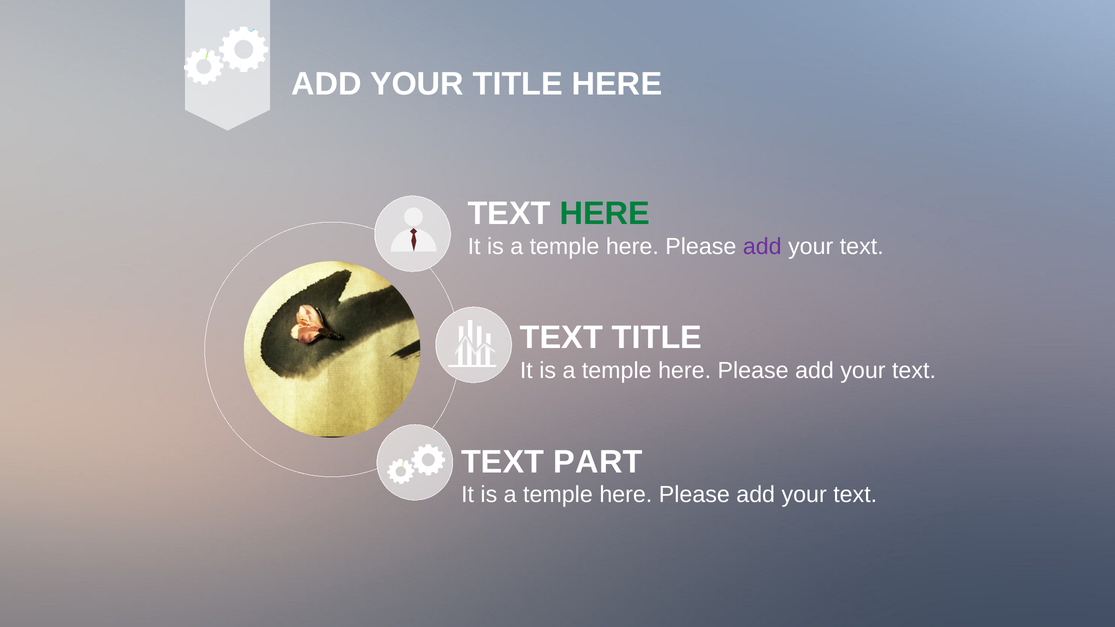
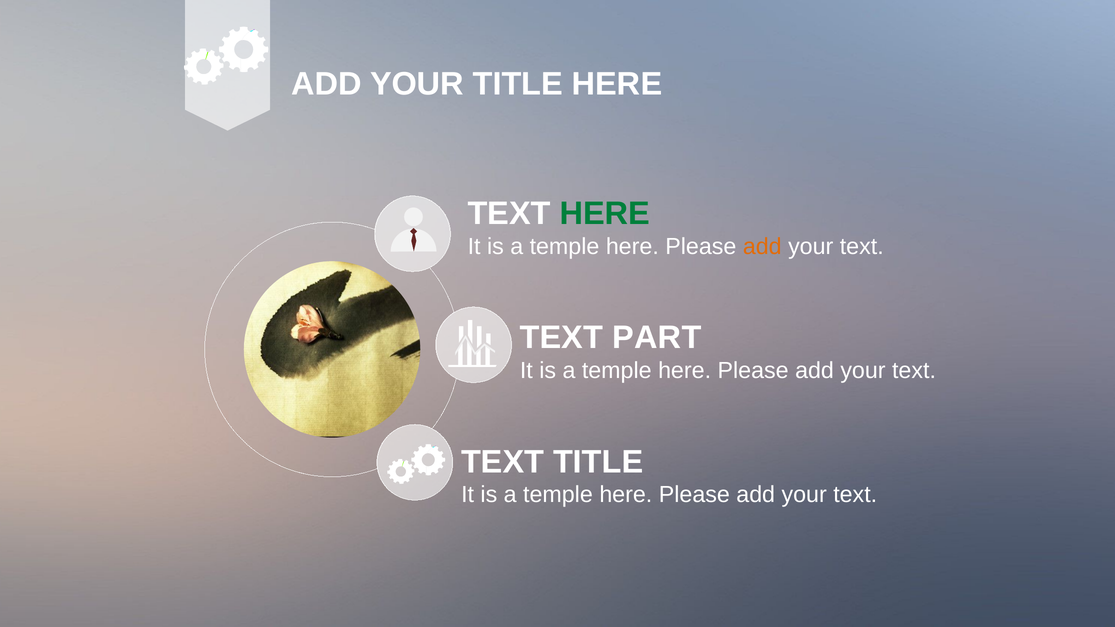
add colour: purple -> orange (762, 247)
TEXT TITLE: TITLE -> PART (657, 338)
TEXT PART: PART -> TITLE (598, 462)
